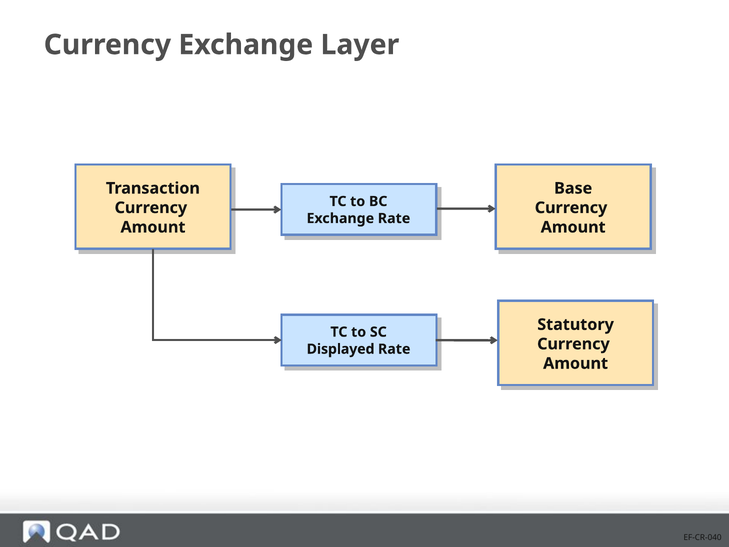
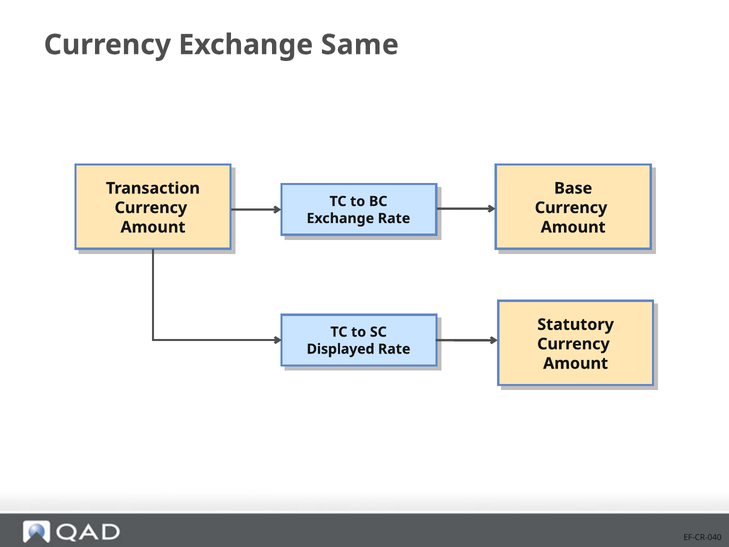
Layer: Layer -> Same (360, 45)
